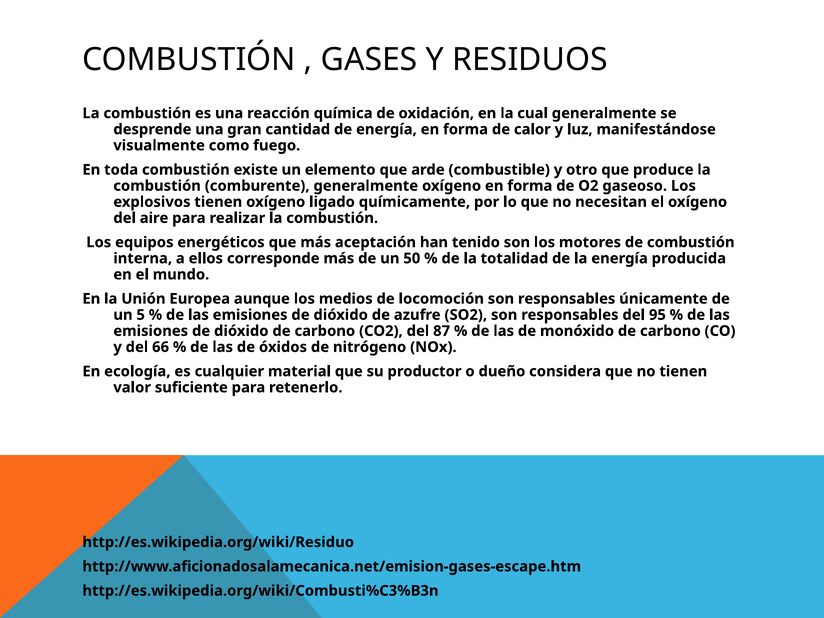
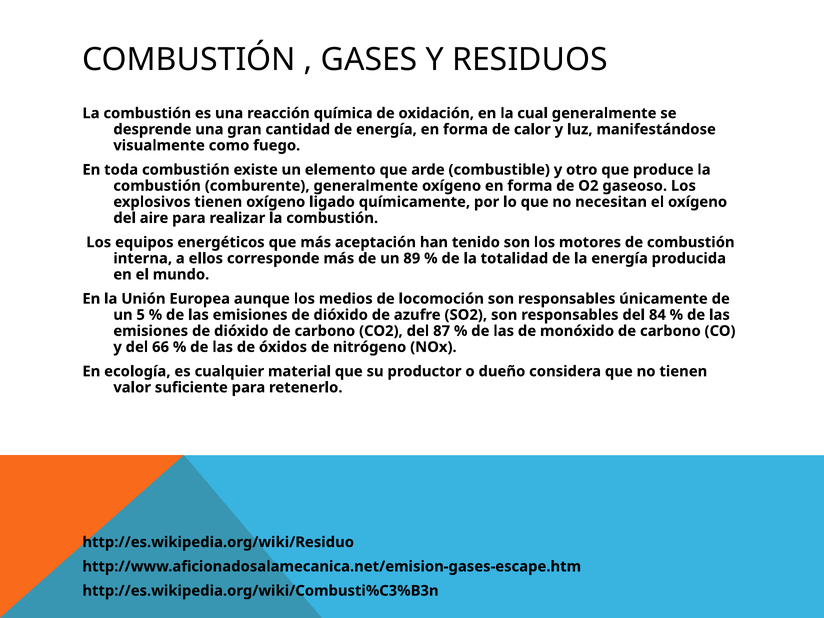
50: 50 -> 89 (412, 258)
95: 95 -> 84 (657, 315)
